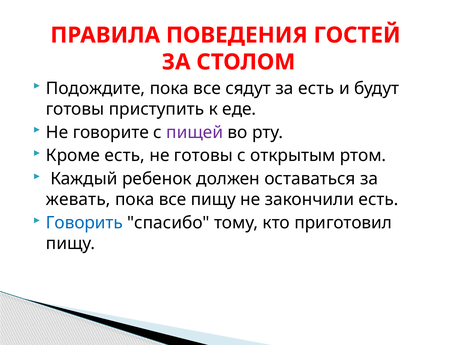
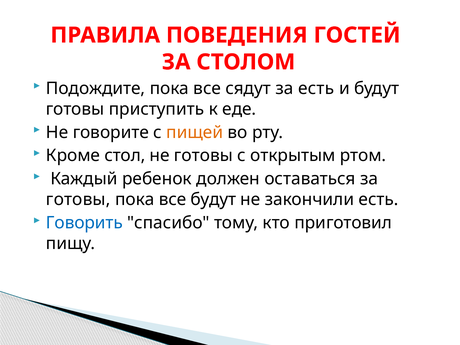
пищей colour: purple -> orange (195, 132)
Кроме есть: есть -> стол (125, 156)
жевать: жевать -> готовы (78, 200)
все пищу: пищу -> будут (213, 200)
